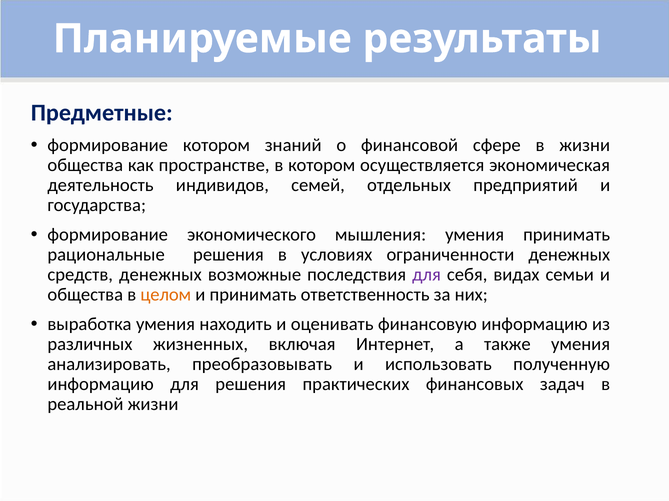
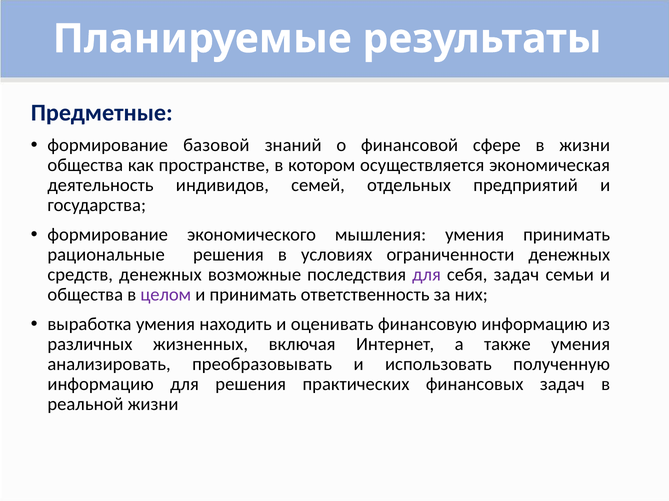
формирование котором: котором -> базовой (216, 145)
себя видах: видах -> задач (516, 275)
целом colour: orange -> purple (166, 295)
